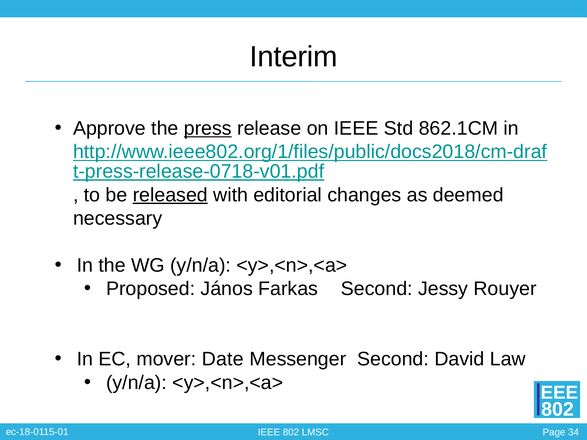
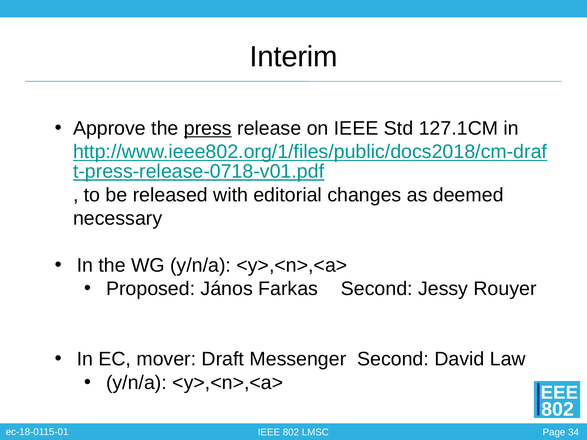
862.1CM: 862.1CM -> 127.1CM (458, 128)
released underline: present -> none (170, 195)
Date: Date -> Draft (223, 359)
